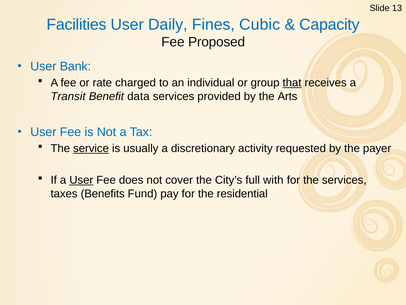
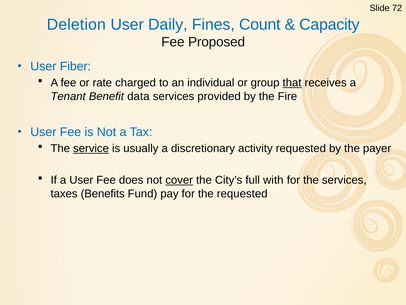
13: 13 -> 72 (397, 8)
Facilities: Facilities -> Deletion (76, 24)
Cubic: Cubic -> Count (260, 24)
Bank: Bank -> Fiber (75, 66)
Transit: Transit -> Tenant (68, 96)
Arts: Arts -> Fire (287, 96)
User underline: present -> none (81, 180)
cover underline: none -> present (179, 180)
the residential: residential -> requested (242, 193)
